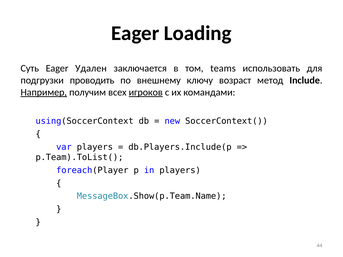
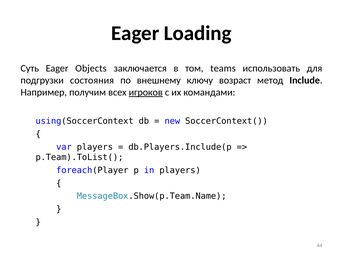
Удален: Удален -> Objects (91, 68)
проводить: проводить -> состояния (92, 80)
Например underline: present -> none (44, 92)
